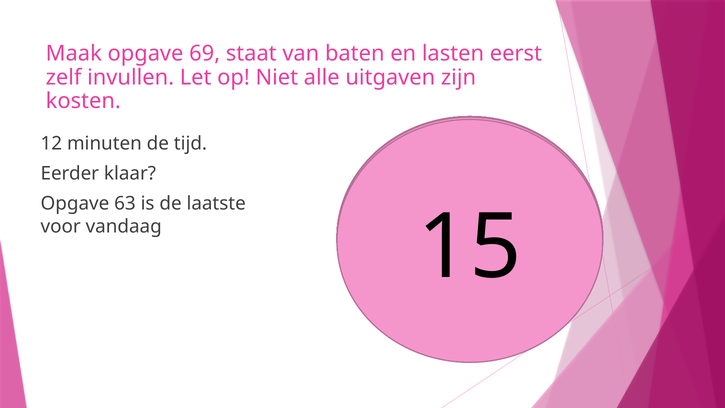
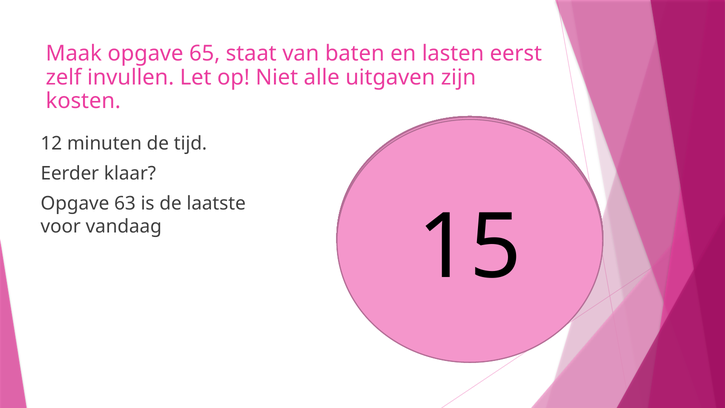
69: 69 -> 65 (205, 54)
